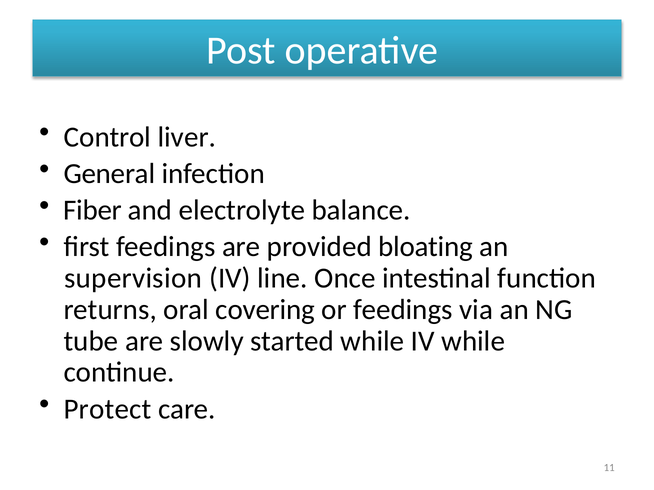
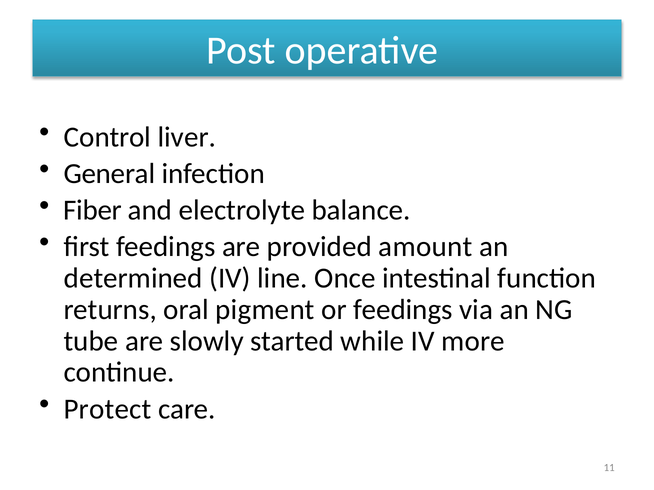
bloating: bloating -> amount (425, 247)
supervision: supervision -> determined (133, 279)
covering: covering -> pigment (265, 310)
IV while: while -> more (473, 341)
